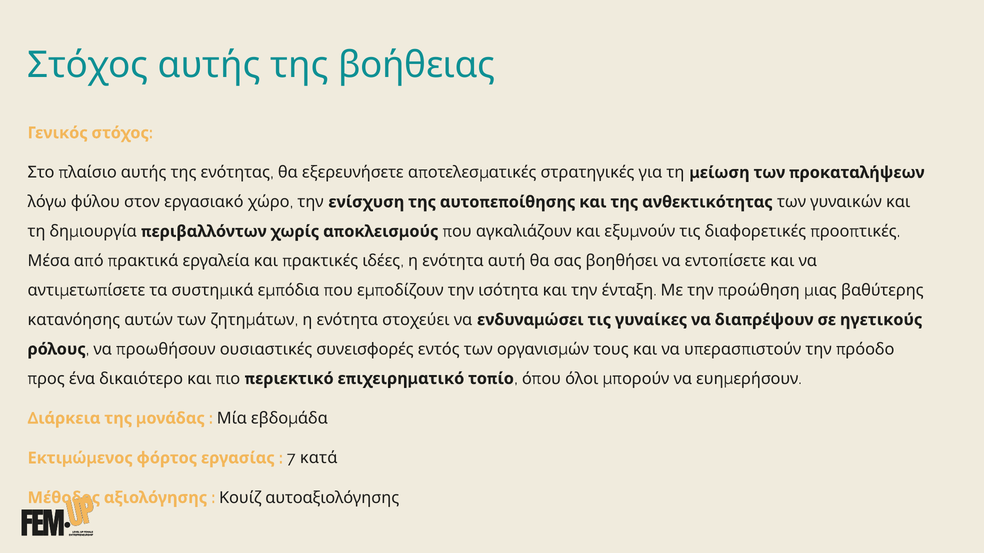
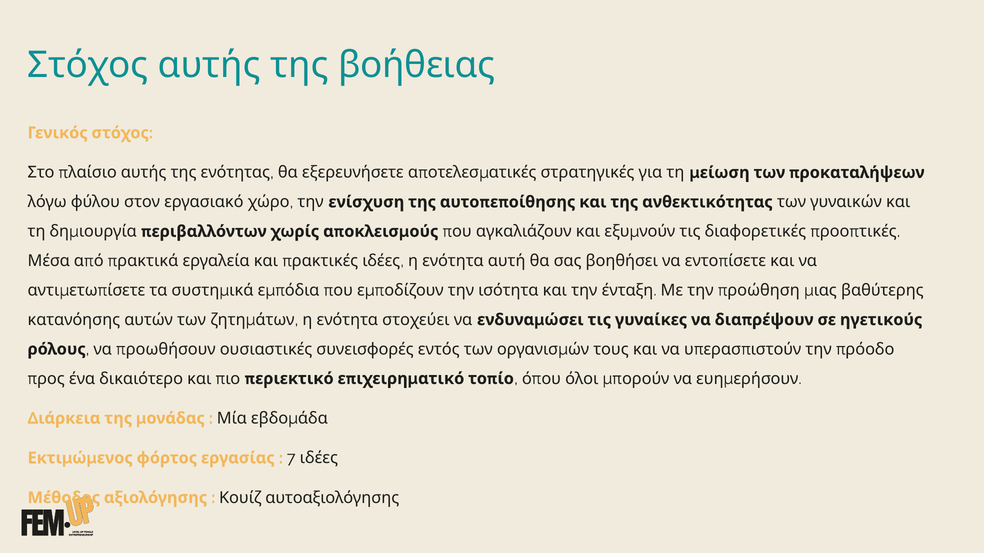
7 κατά: κατά -> ιδέες (319, 458)
